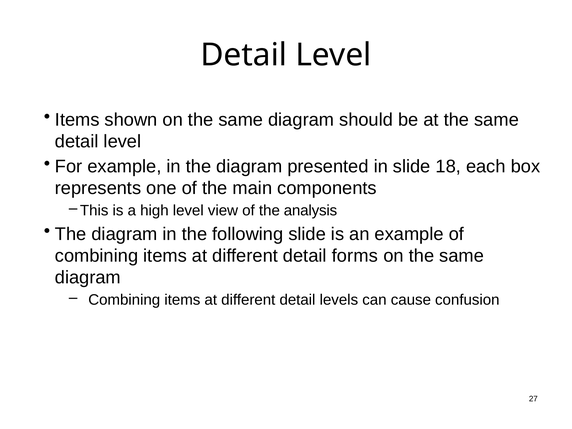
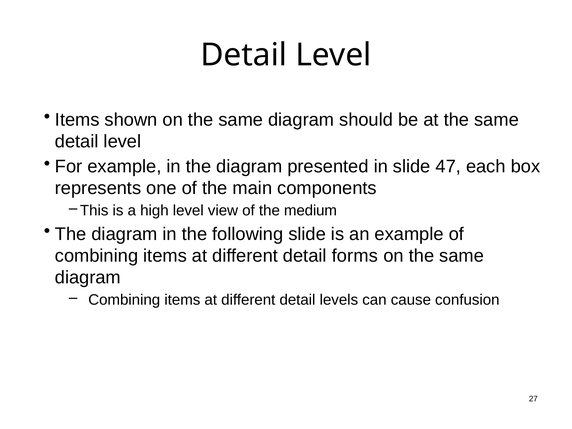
18: 18 -> 47 (448, 167)
analysis: analysis -> medium (310, 211)
